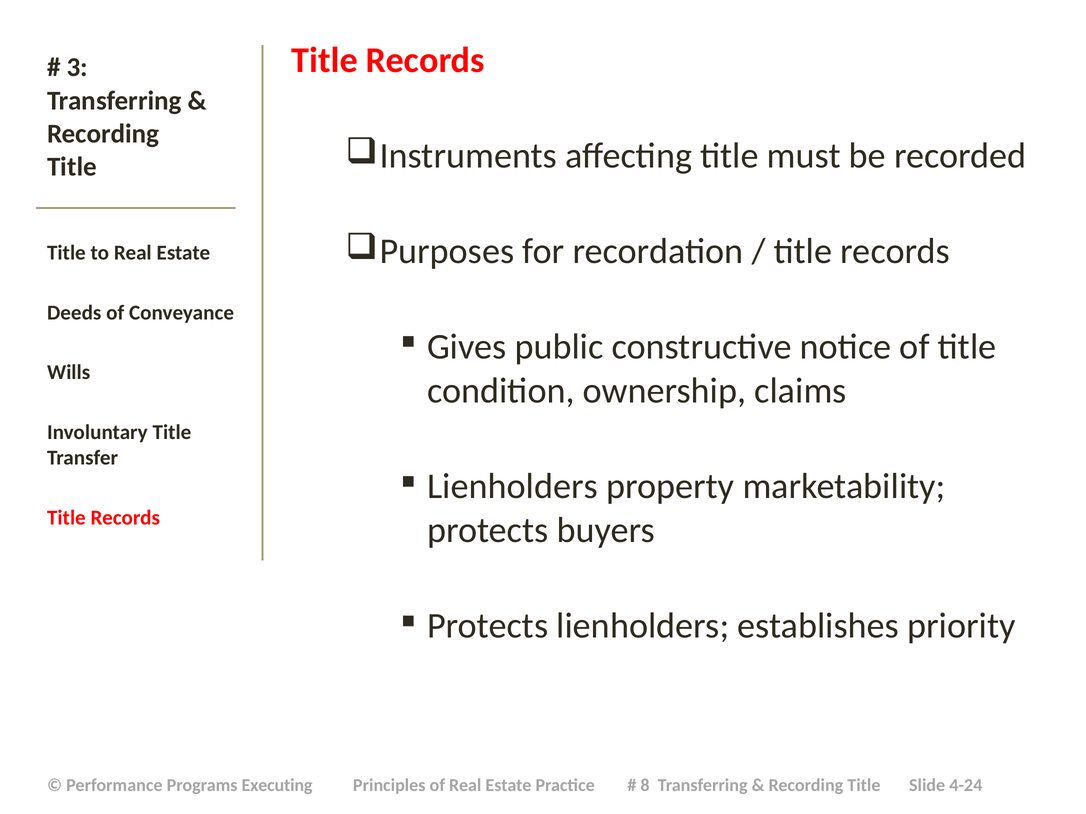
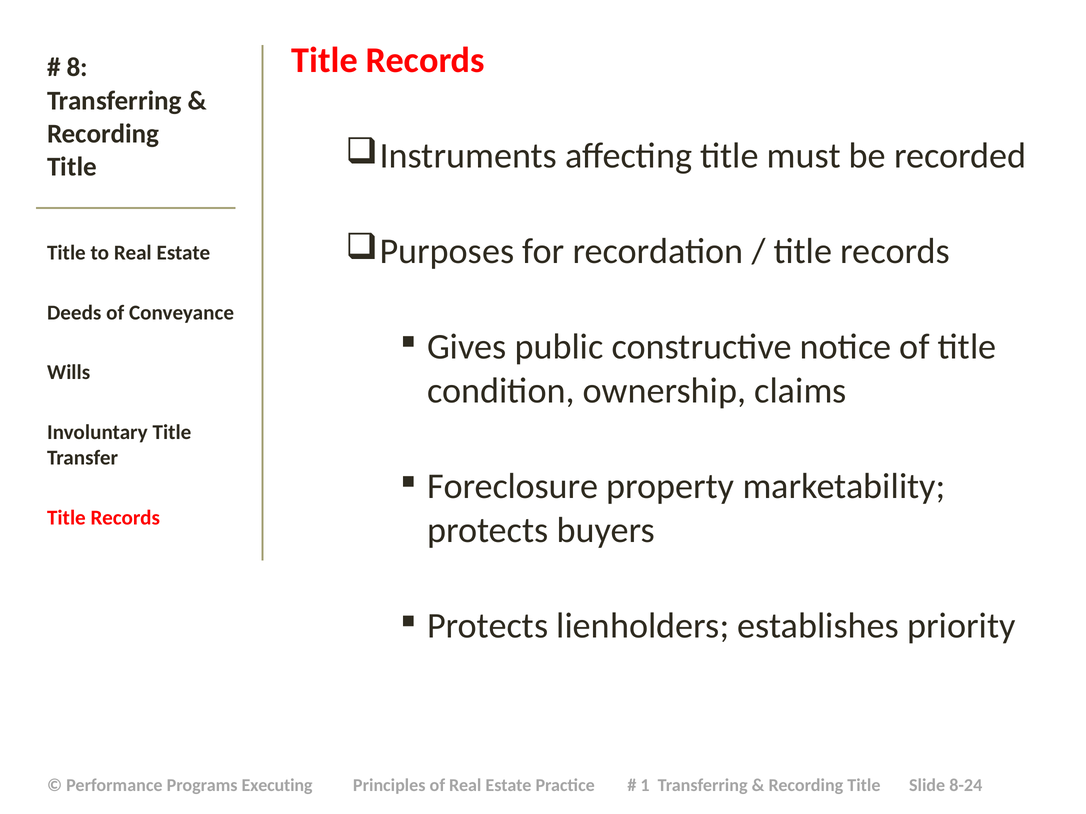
3: 3 -> 8 (77, 68)
Lienholders: Lienholders -> Foreclosure (513, 487)
8: 8 -> 1 (645, 786)
4-24: 4-24 -> 8-24 (966, 786)
